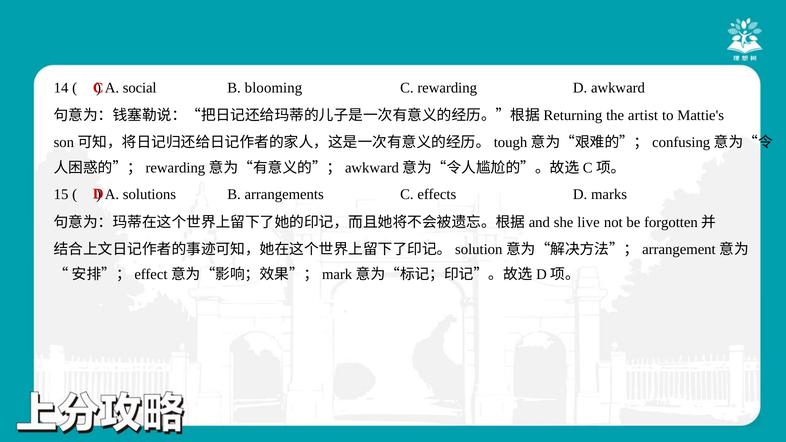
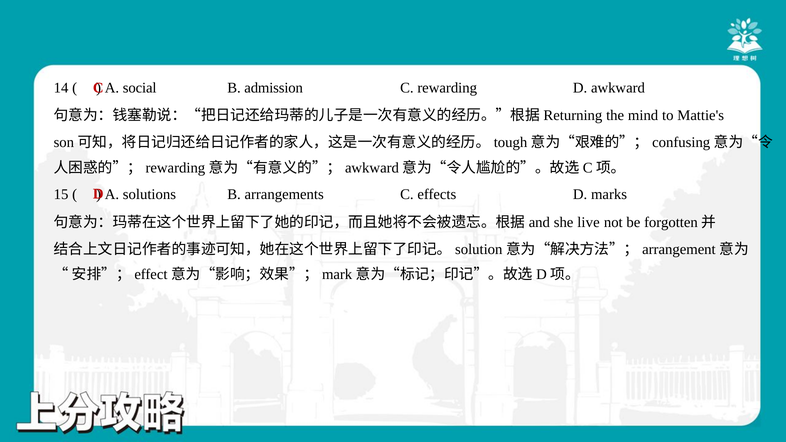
blooming: blooming -> admission (274, 88)
artist: artist -> mind (643, 115)
